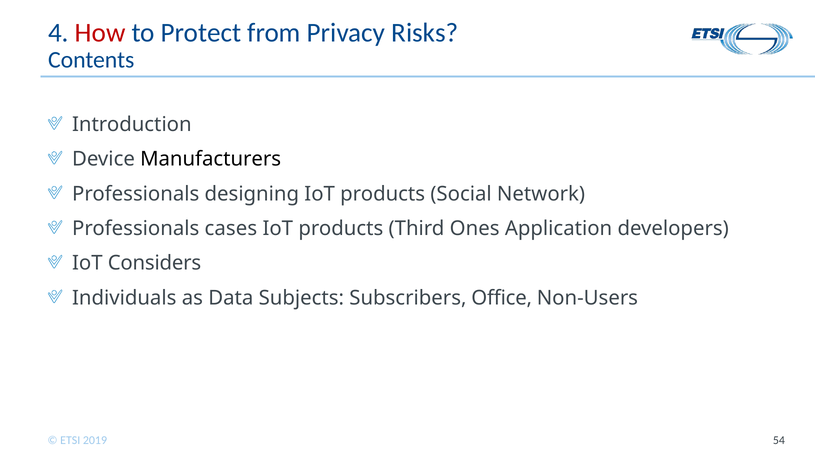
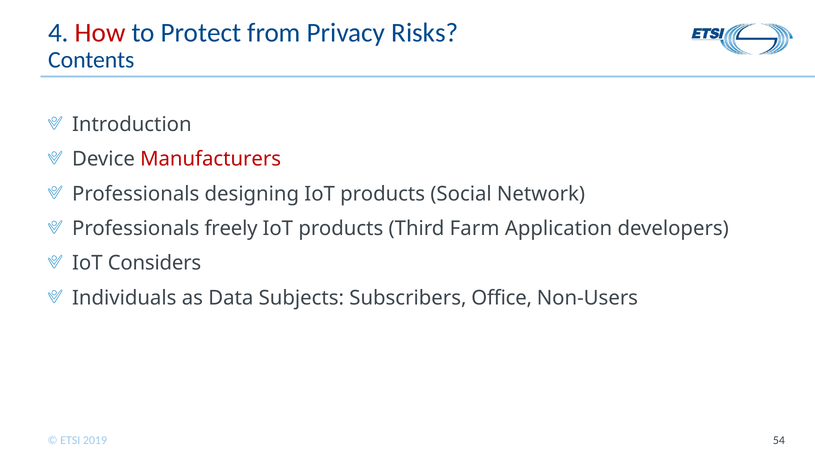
Manufacturers colour: black -> red (211, 159)
cases: cases -> freely (231, 228)
Ones: Ones -> Farm (475, 228)
